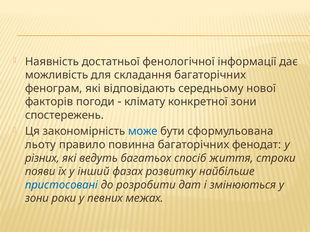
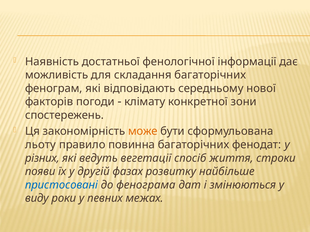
може colour: blue -> orange (143, 132)
багатьох: багатьох -> вегетації (146, 158)
інший: інший -> другій (94, 172)
розробити: розробити -> фенограма (146, 185)
зони: зони -> виду (37, 199)
